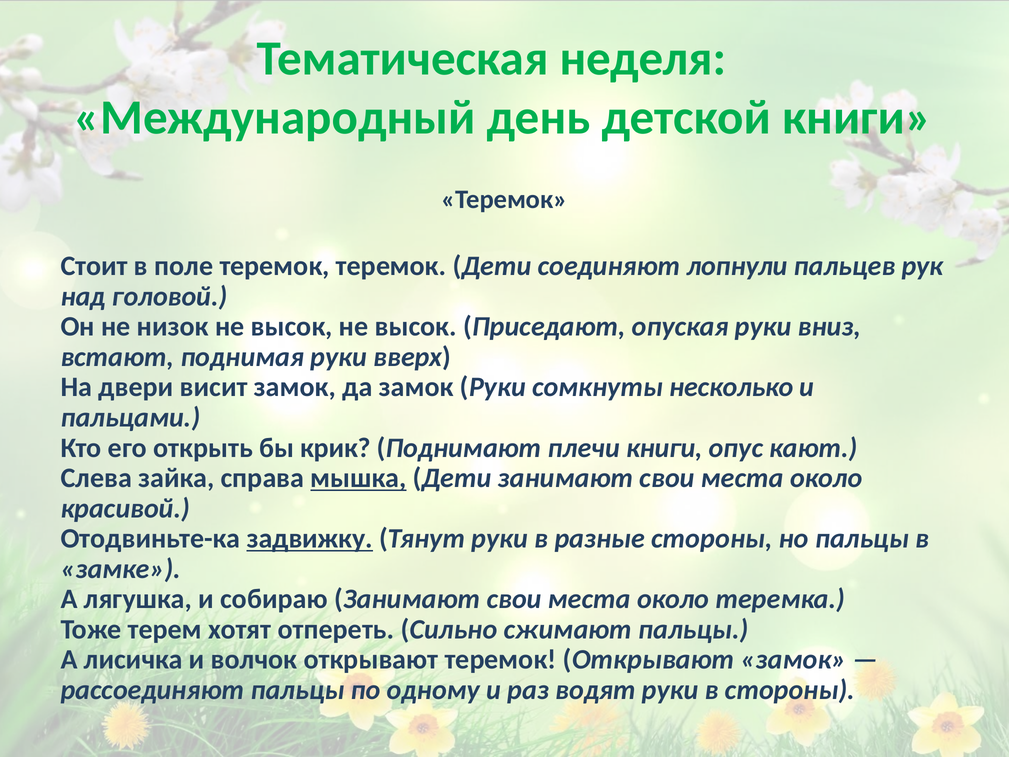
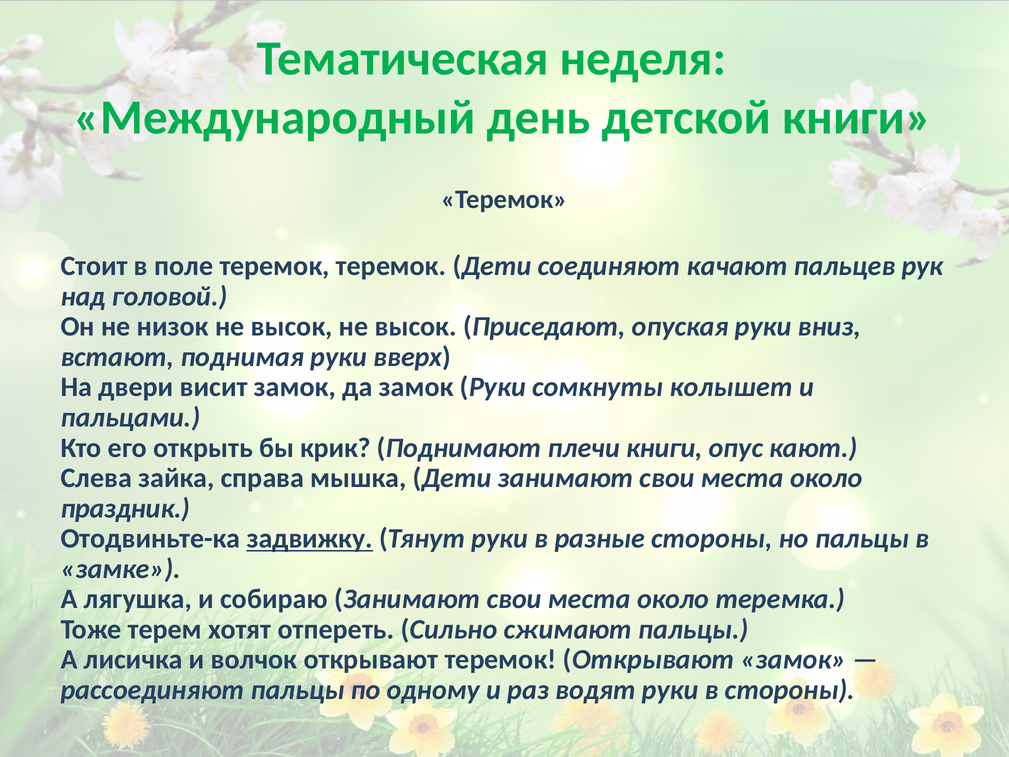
лопнули: лопнули -> качают (737, 266)
несколько: несколько -> колышет (731, 387)
мышка underline: present -> none (358, 478)
красивой: красивой -> праздник (125, 508)
